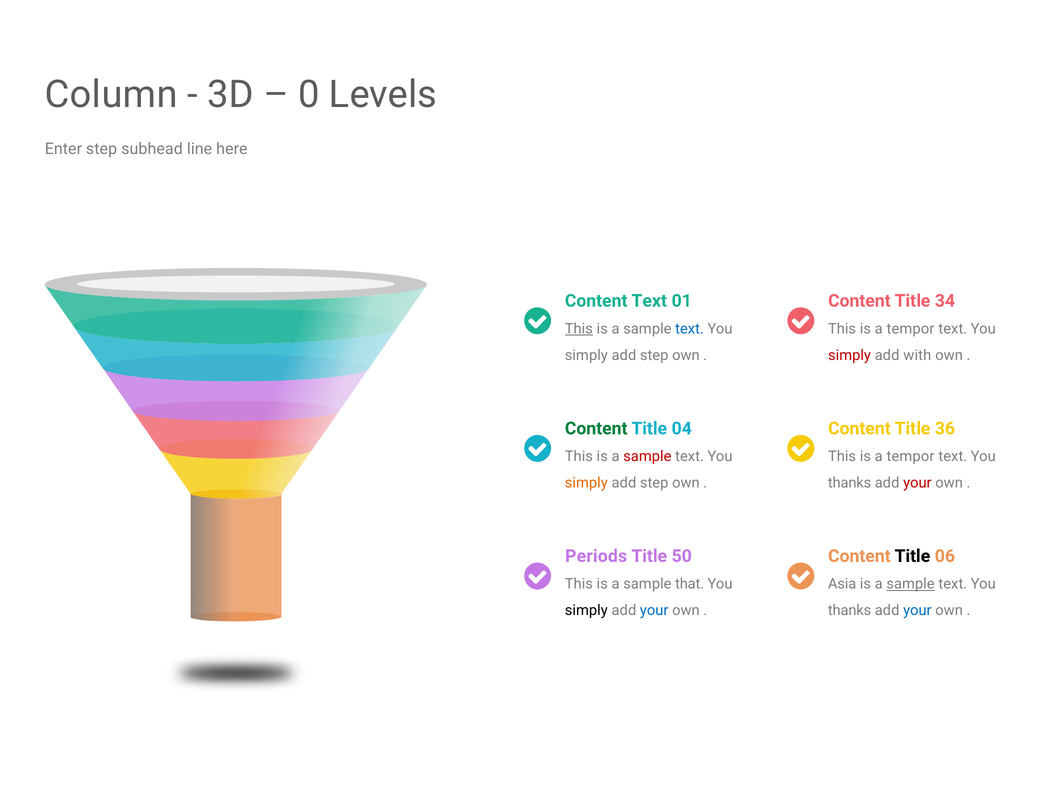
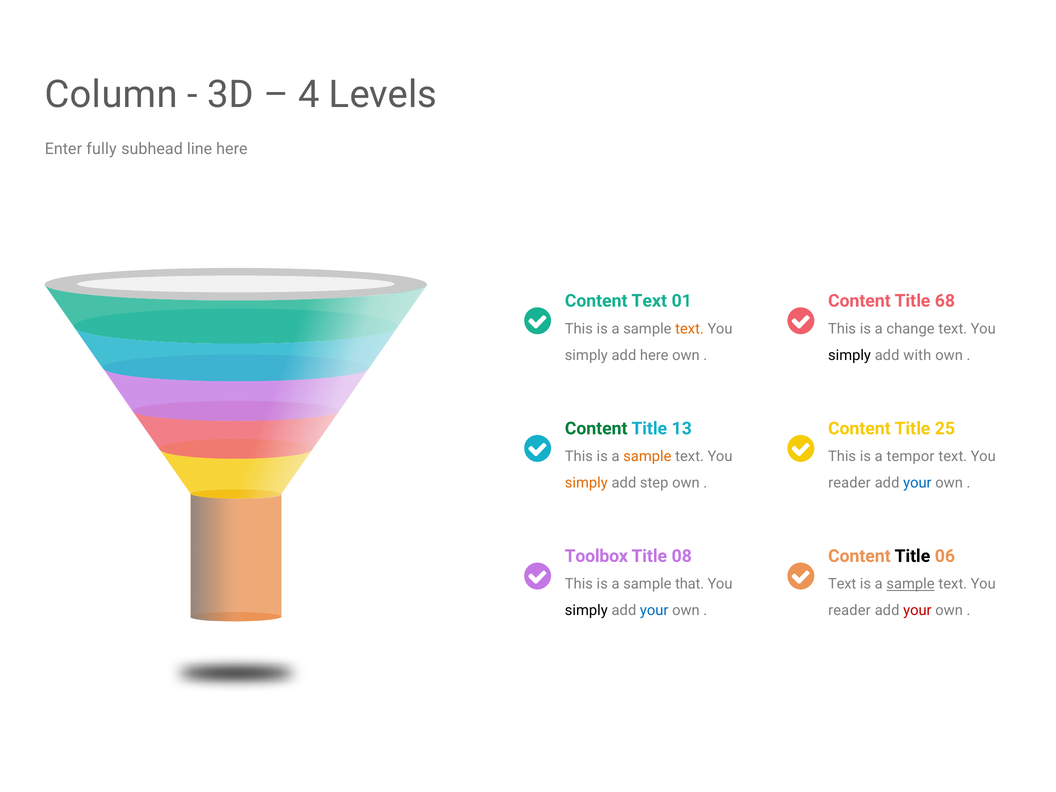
0: 0 -> 4 (309, 95)
Enter step: step -> fully (101, 149)
34: 34 -> 68 (945, 301)
This underline: present -> none (579, 329)
text colour: blue -> orange (690, 329)
tempor: tempor -> change (911, 329)
step: step -> here (654, 355)
simply colour: red -> black (850, 355)
04: 04 -> 13 (682, 429)
36: 36 -> 25 (945, 429)
sample colour: red -> orange (647, 457)
thanks: thanks -> reader (849, 483)
your colour: red -> blue (917, 483)
Periods: Periods -> Toolbox (596, 556)
50: 50 -> 08 (682, 556)
Asia: Asia -> Text (842, 584)
thanks: thanks -> reader (849, 611)
your colour: blue -> red (917, 611)
